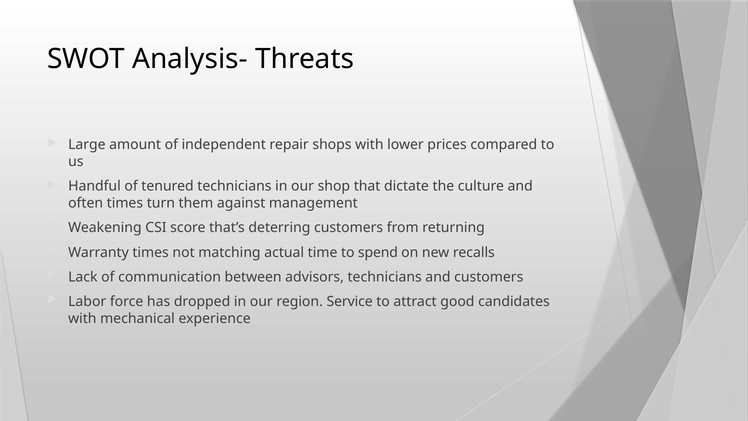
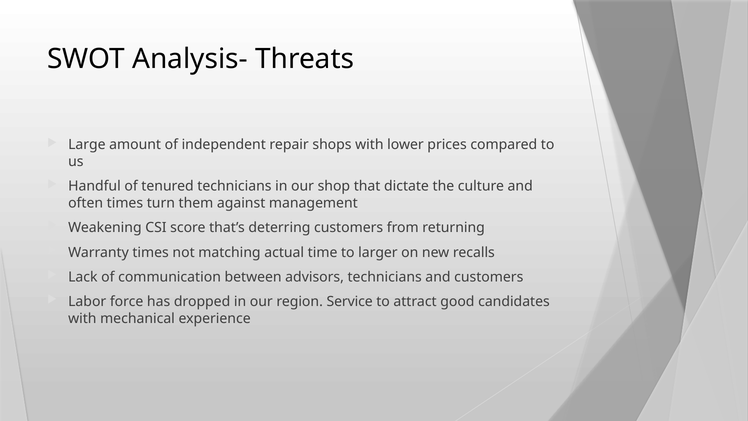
spend: spend -> larger (378, 252)
